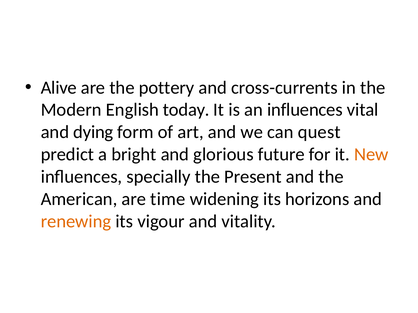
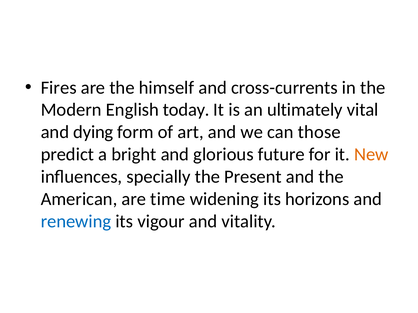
Alive: Alive -> Fires (59, 88)
pottery: pottery -> himself (167, 88)
an influences: influences -> ultimately (305, 110)
quest: quest -> those (319, 132)
renewing colour: orange -> blue (76, 222)
